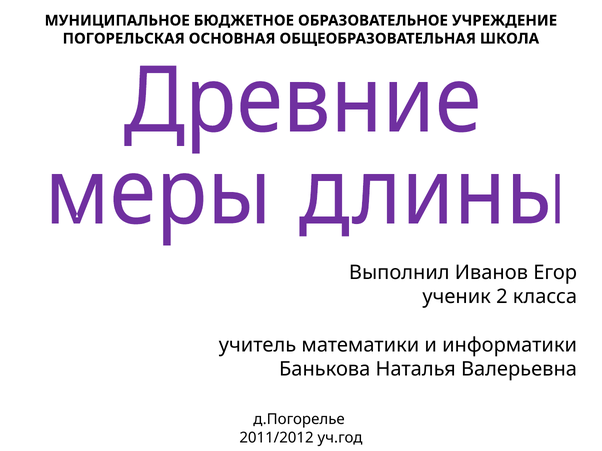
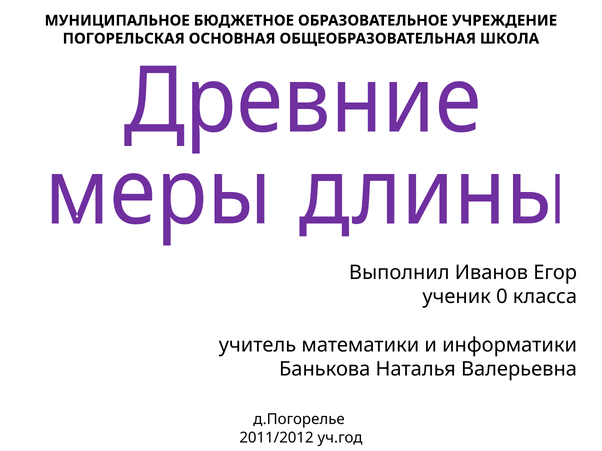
2: 2 -> 0 (502, 297)
